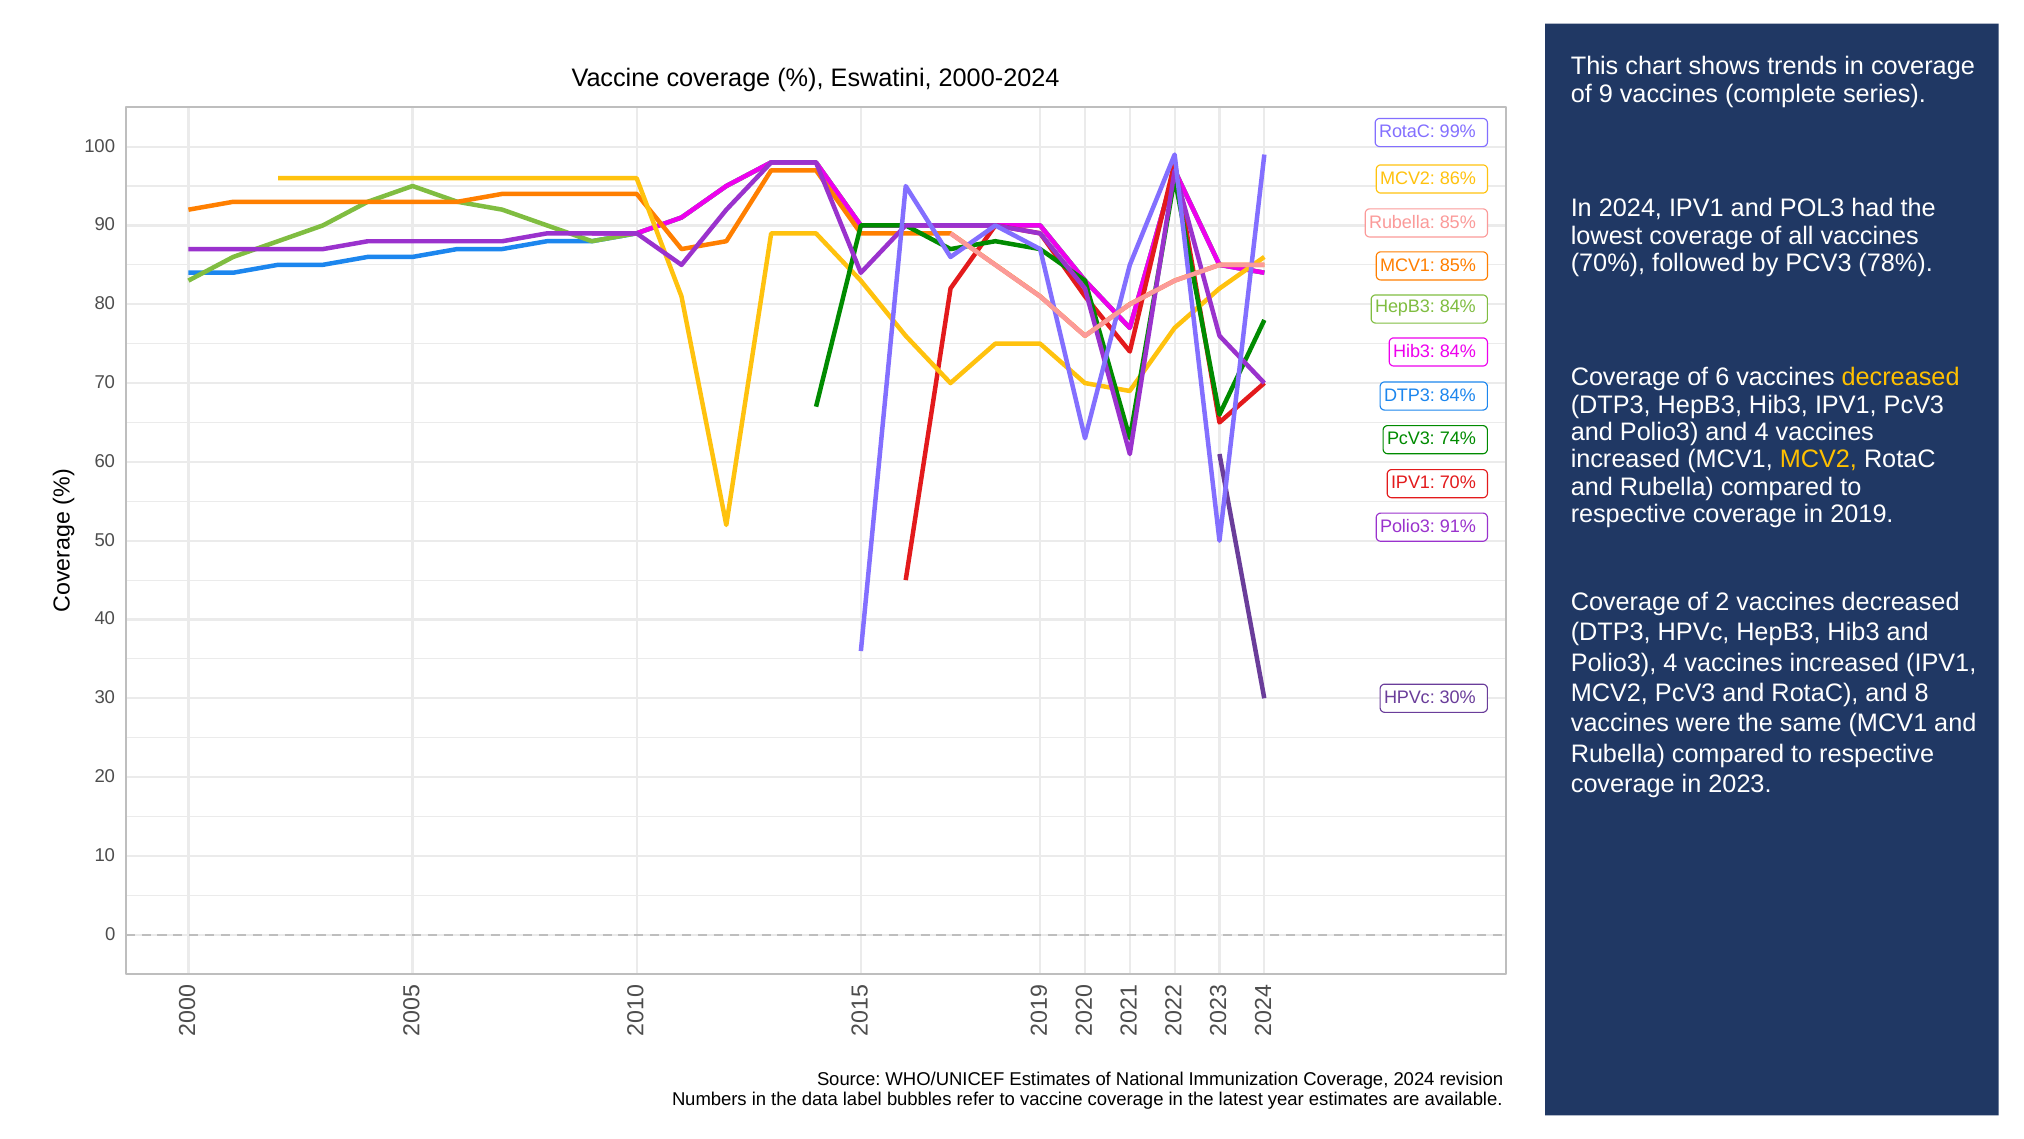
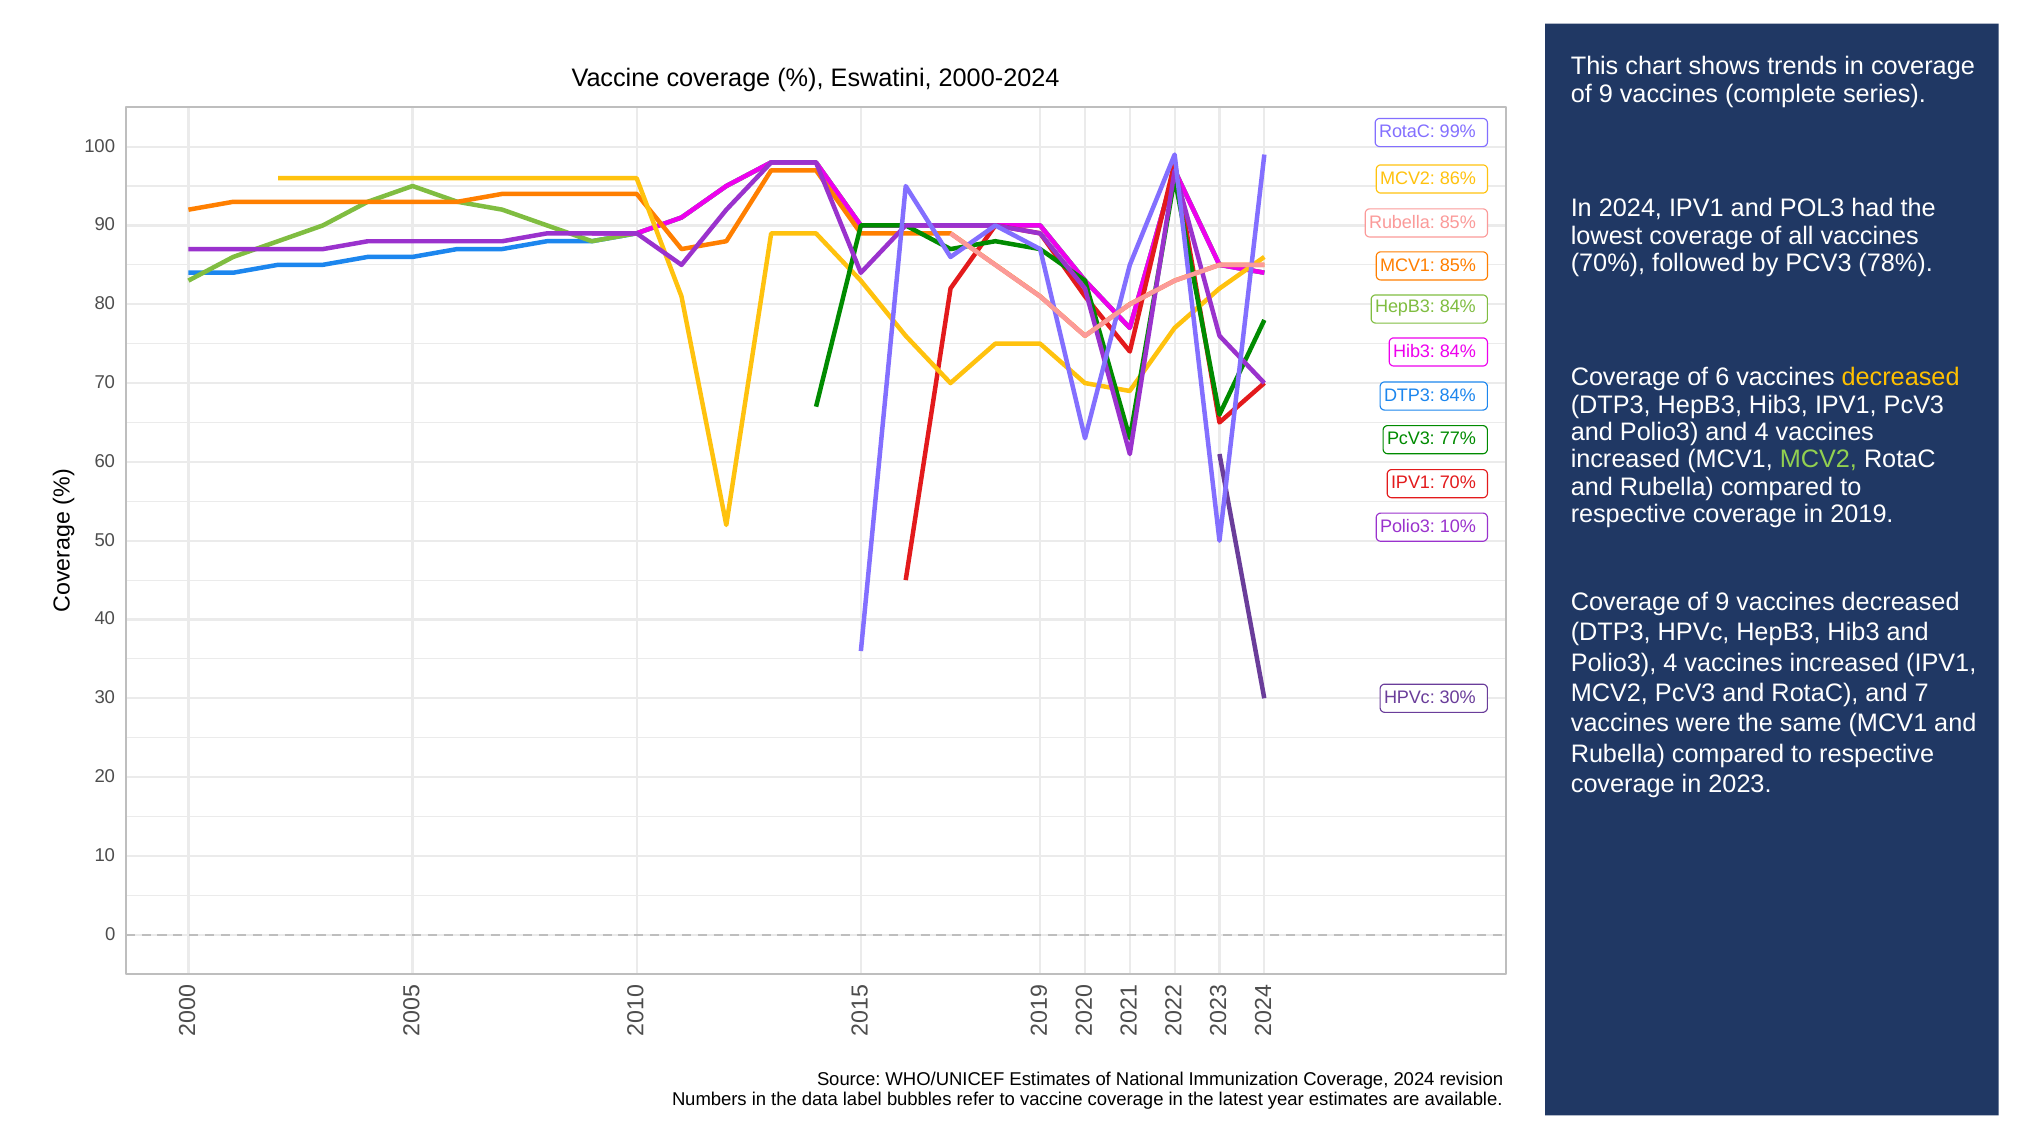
74%: 74% -> 77% (1458, 439)
MCV2 colour: yellow -> light green (1818, 459)
91%: 91% -> 10% (1458, 526)
2: 2 -> 9 (1722, 602)
8: 8 -> 7 (1922, 693)
